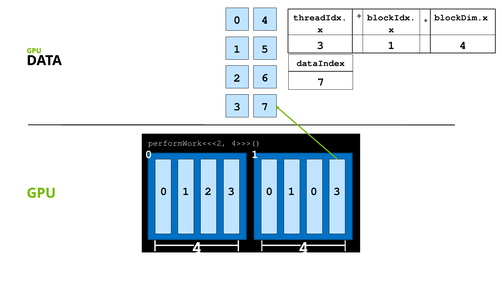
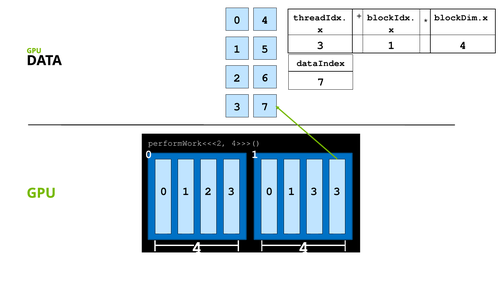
1 0: 0 -> 3 (314, 192)
